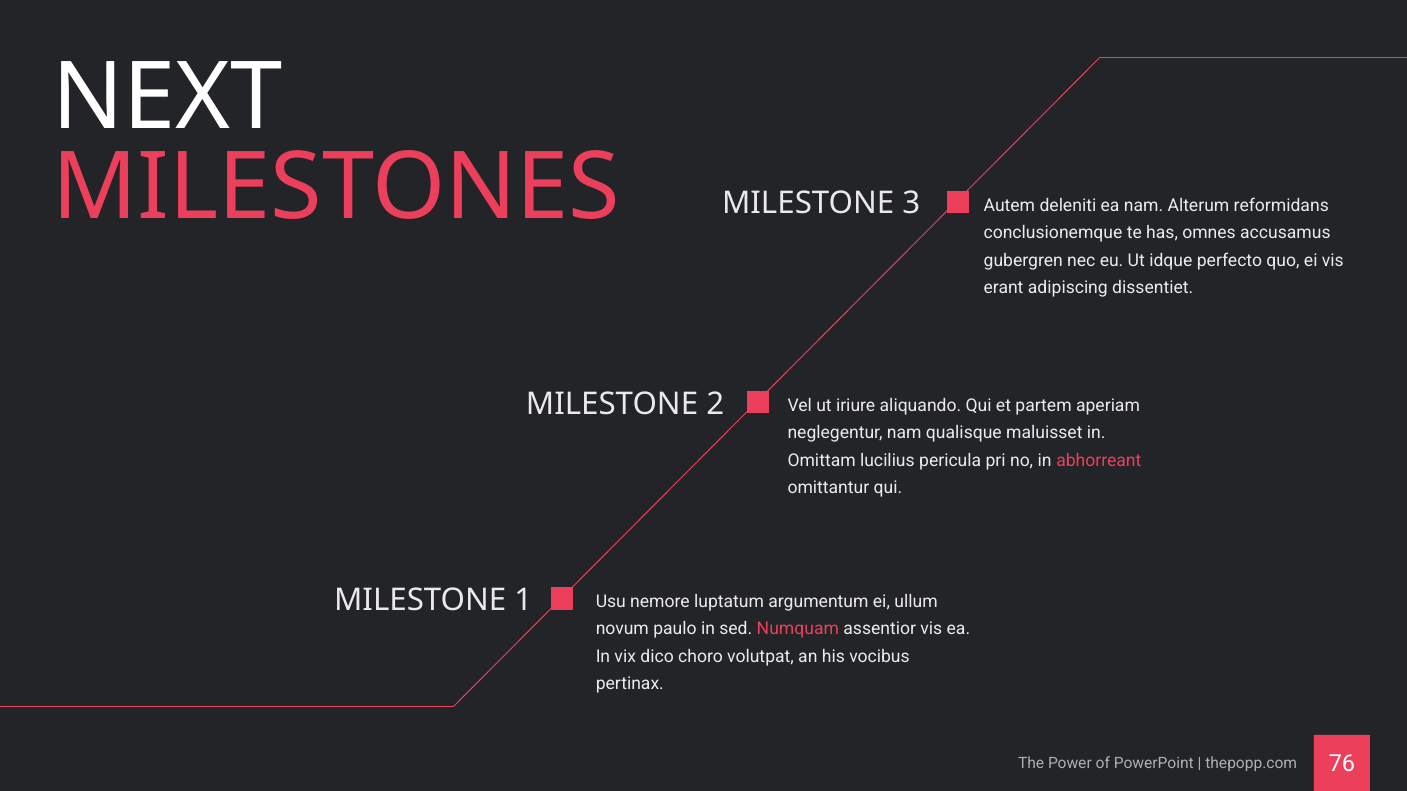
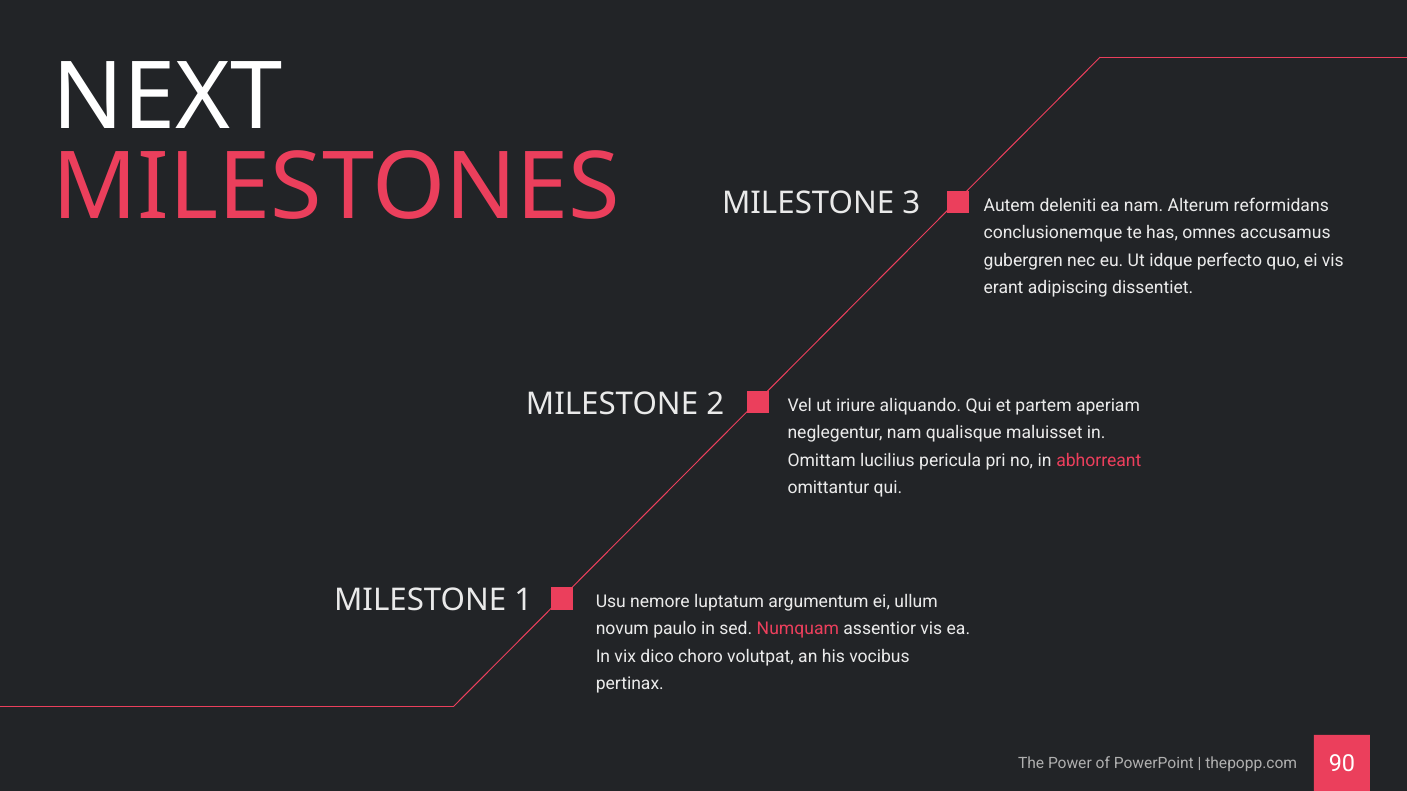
76: 76 -> 90 (1342, 764)
